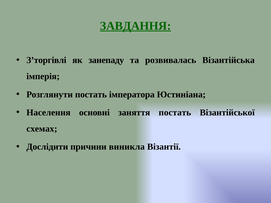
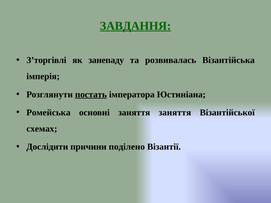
постать underline: none -> present (91, 95)
Населення: Населення -> Ромейська (48, 113)
заняття постать: постать -> заняття (175, 113)
виникла: виникла -> поділено (127, 147)
